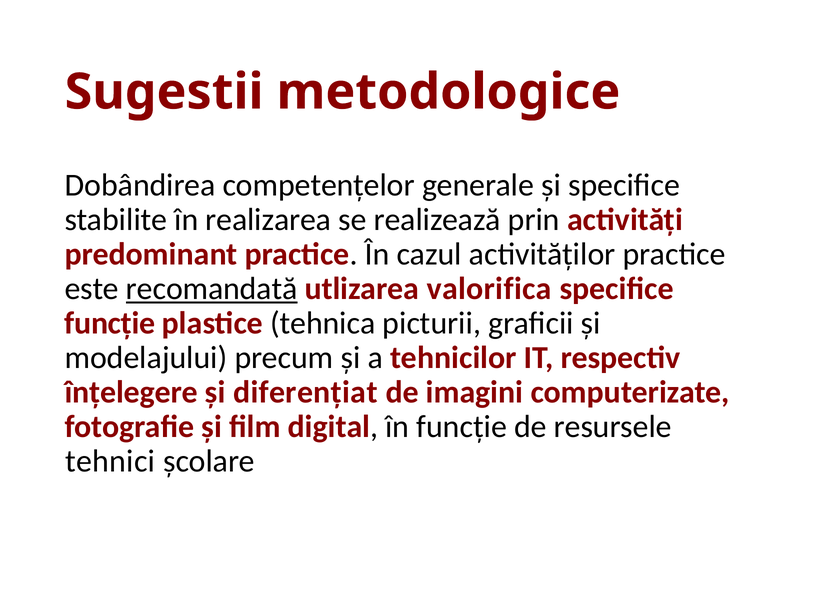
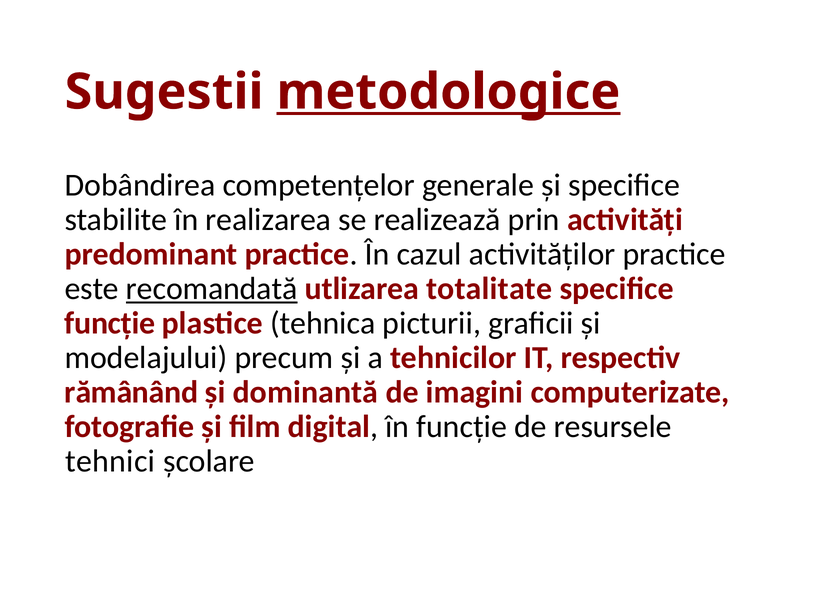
metodologice underline: none -> present (448, 92)
valorifica: valorifica -> totalitate (489, 289)
înțelegere: înțelegere -> rămânând (131, 392)
diferențiat: diferențiat -> dominantă (305, 392)
